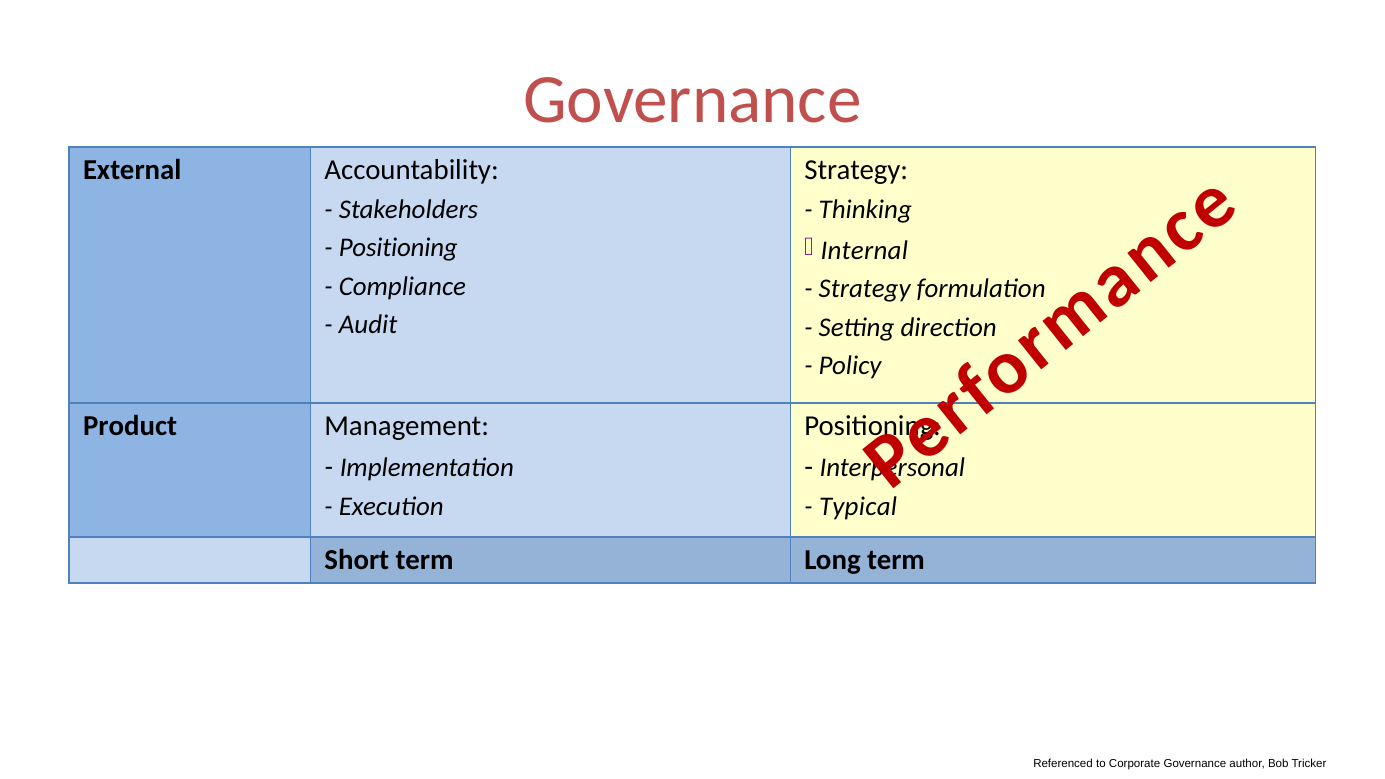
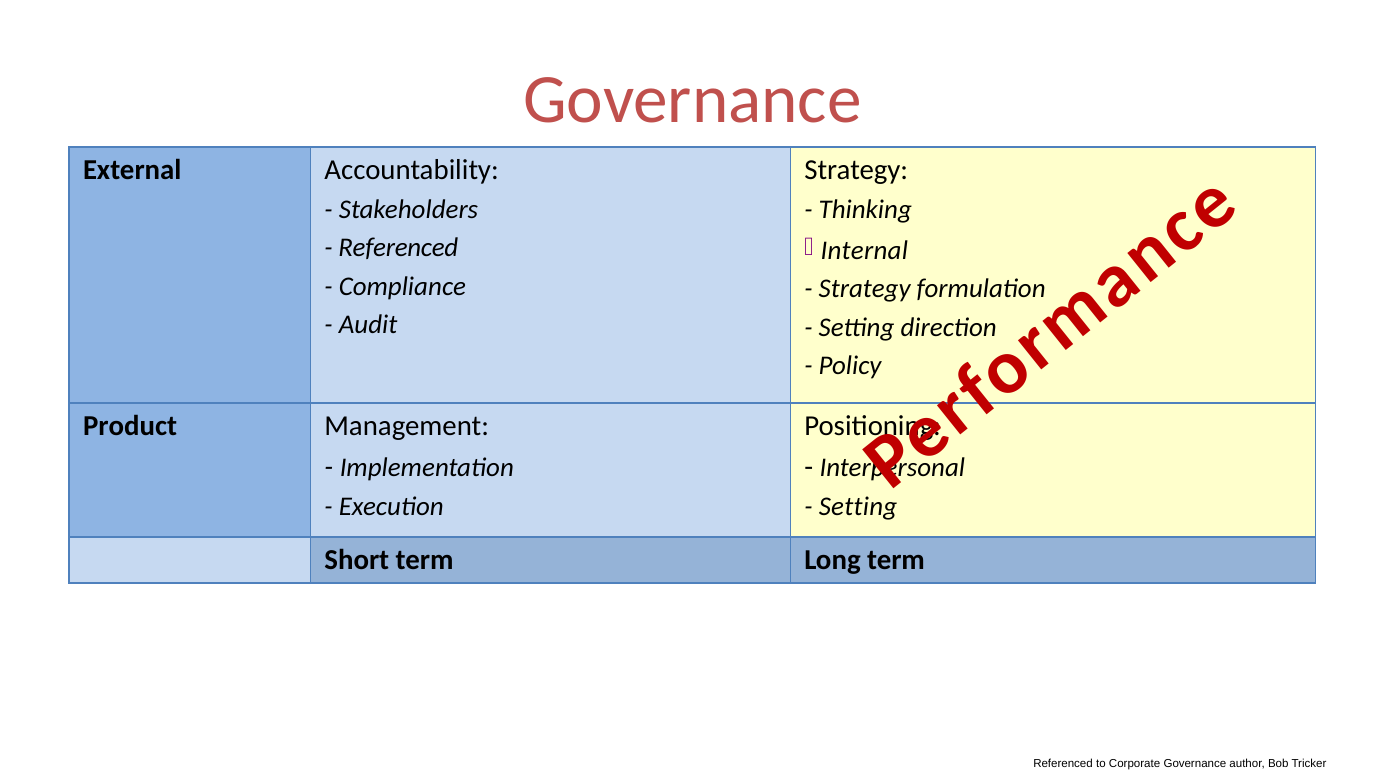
Positioning: Positioning -> Referenced (398, 248)
Typical: Typical -> Setting (858, 507)
